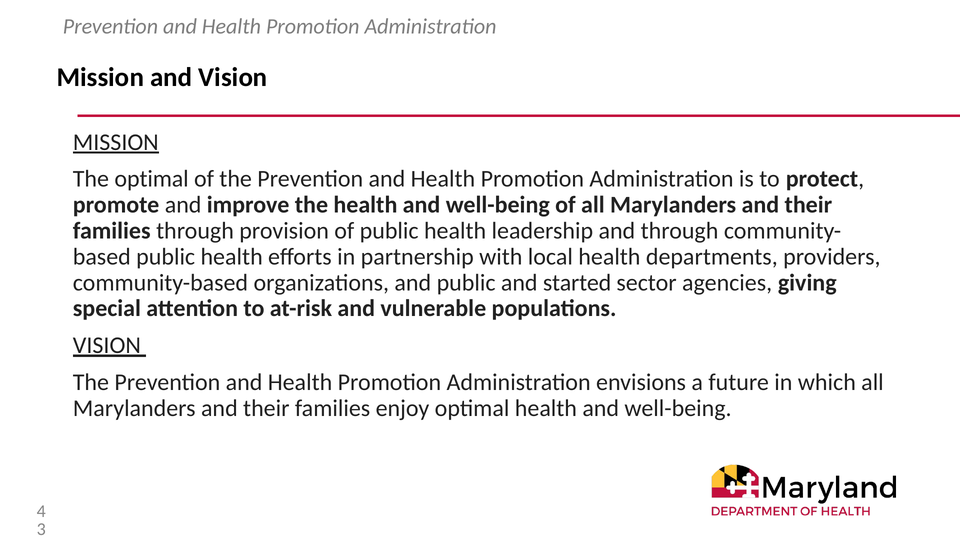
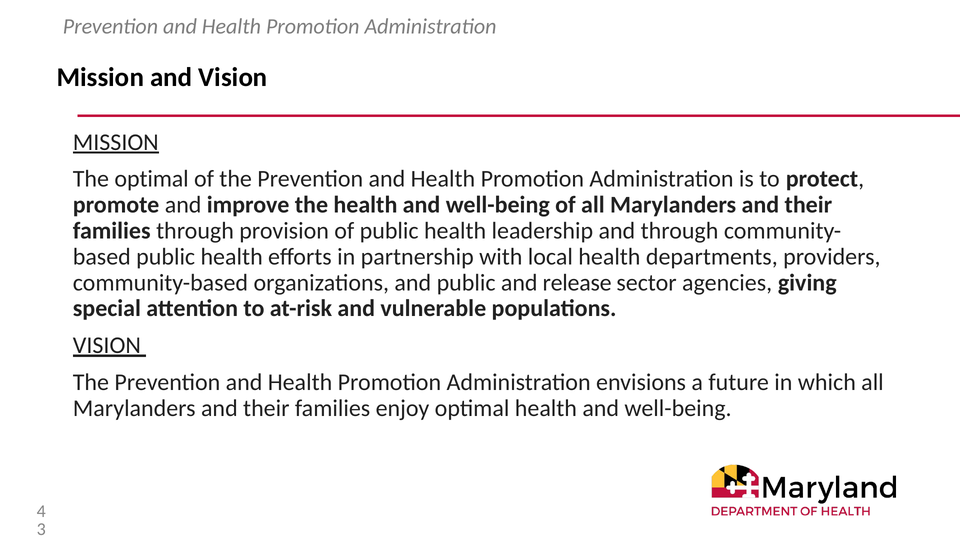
started: started -> release (577, 283)
